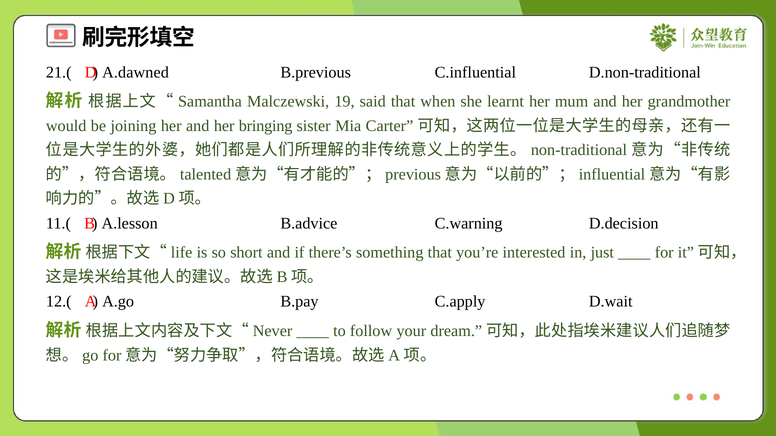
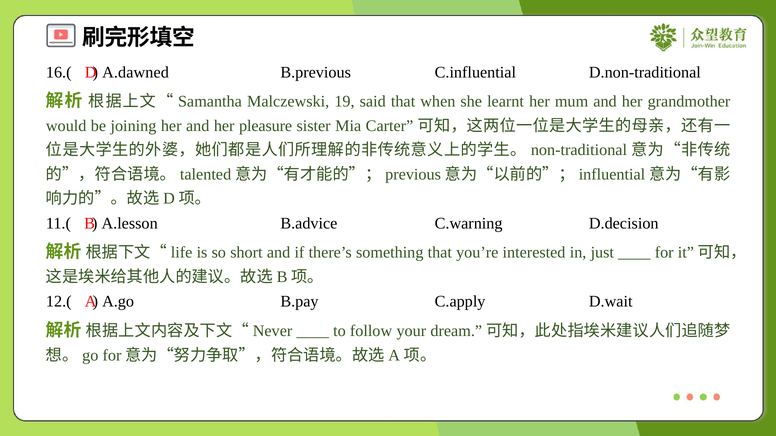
21.(: 21.( -> 16.( (59, 73)
bringing: bringing -> pleasure (266, 126)
